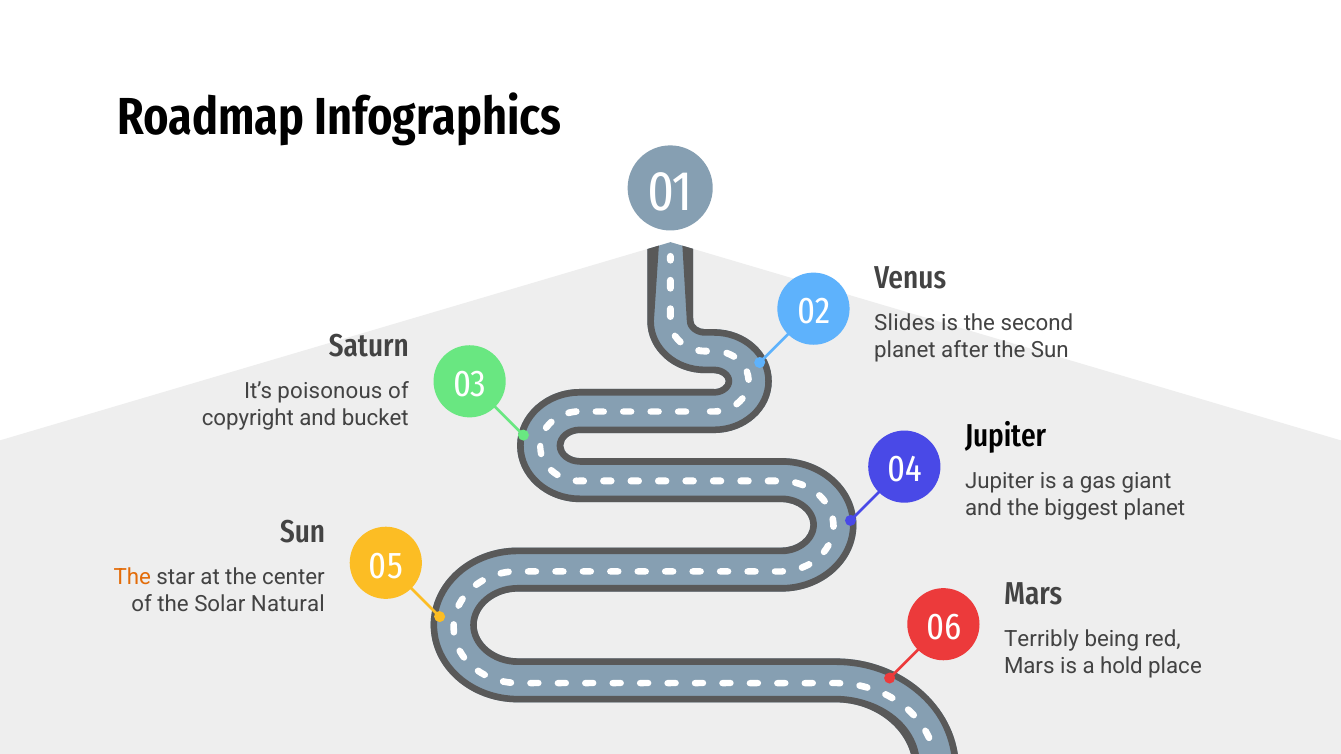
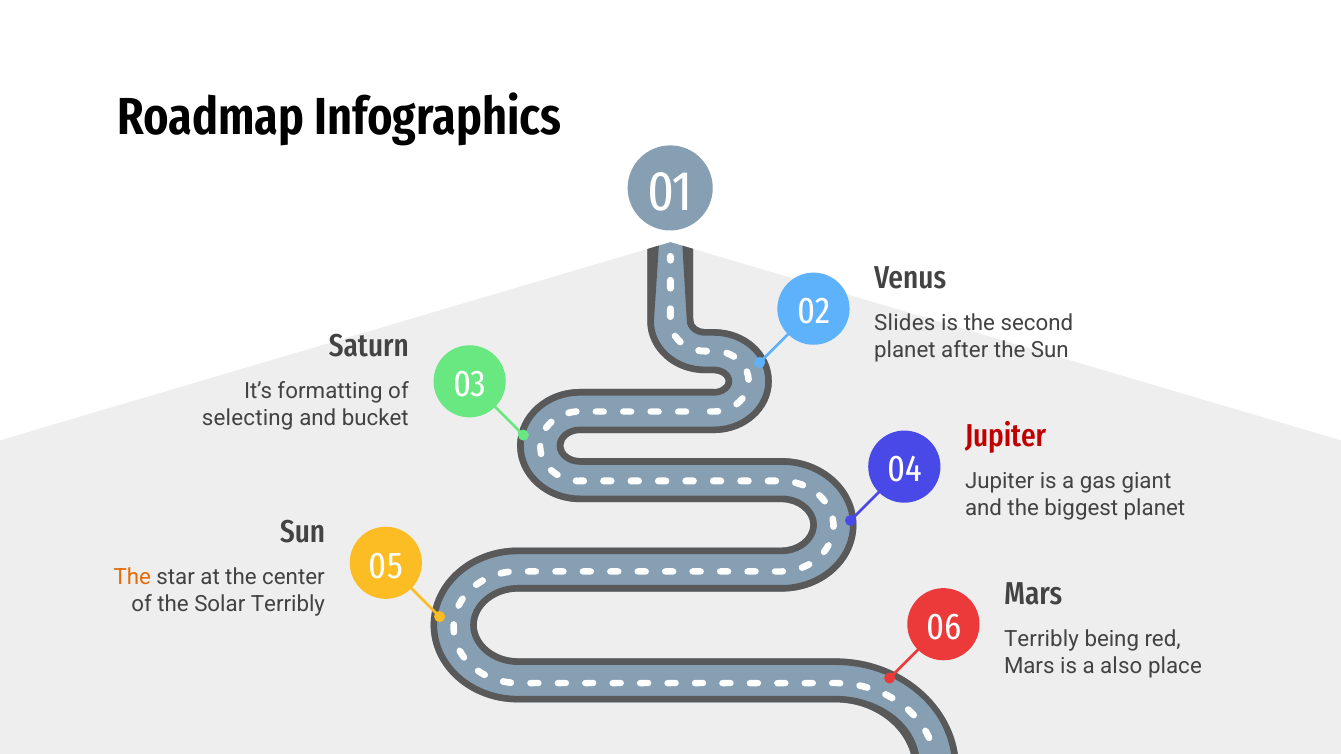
poisonous: poisonous -> formatting (330, 392)
copyright: copyright -> selecting (248, 419)
Jupiter colour: black -> red (1006, 436)
Solar Natural: Natural -> Terribly (288, 605)
hold: hold -> also (1121, 666)
